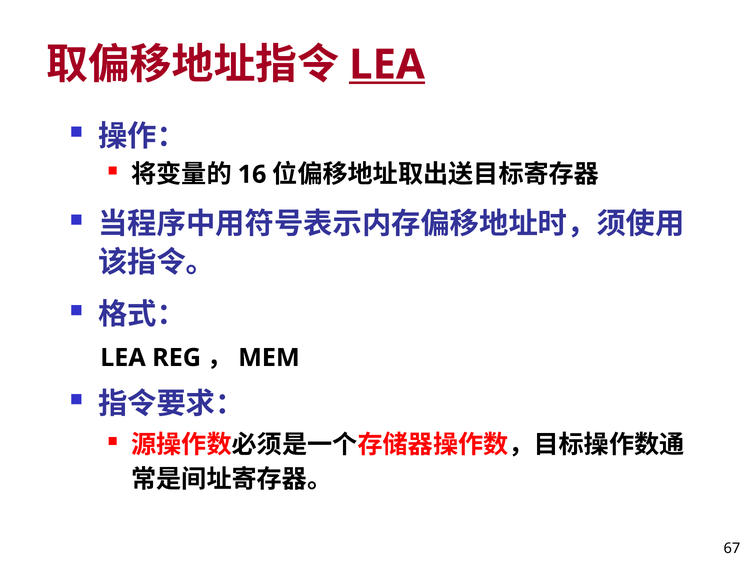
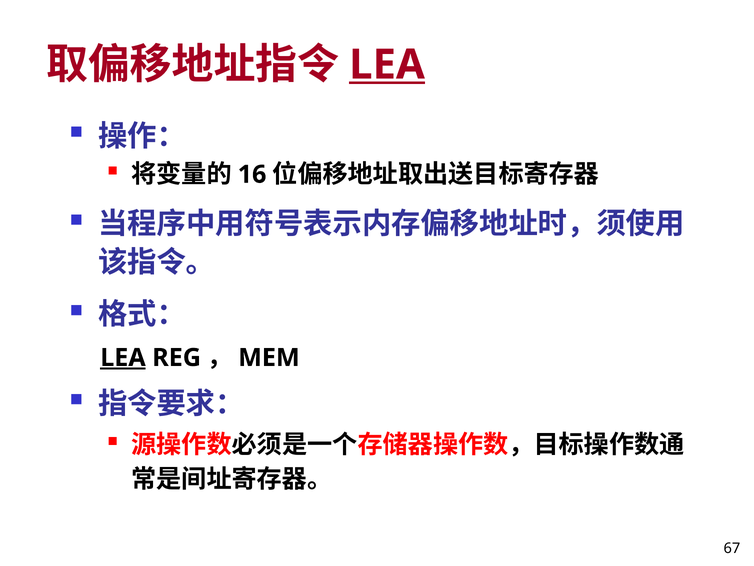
LEA underline: none -> present (123, 357)
